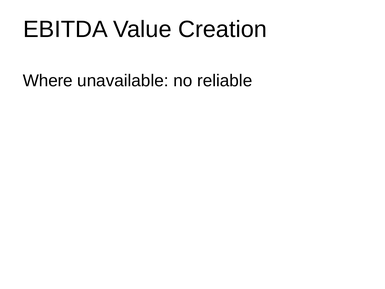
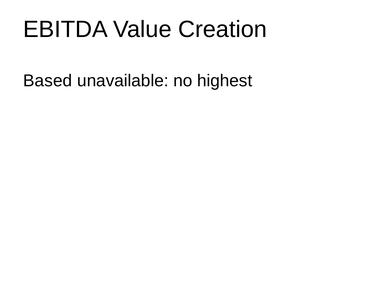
Where: Where -> Based (48, 81)
reliable: reliable -> highest (225, 81)
